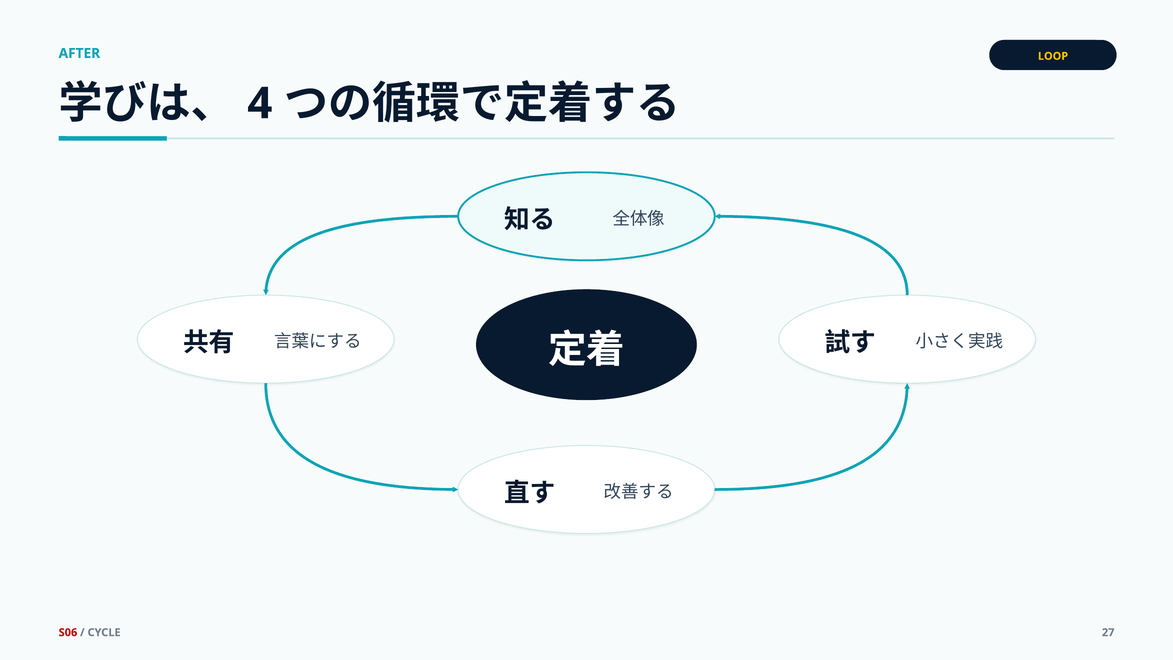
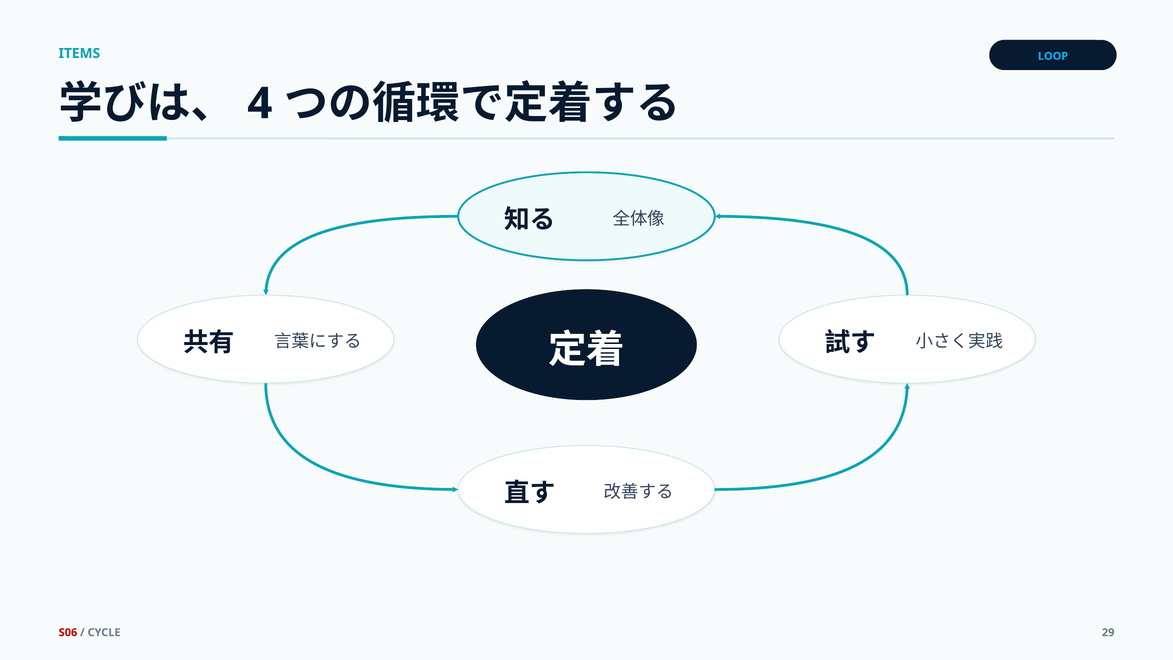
AFTER: AFTER -> ITEMS (79, 53)
LOOP colour: yellow -> light blue (1053, 56)
27: 27 -> 29 (1108, 632)
